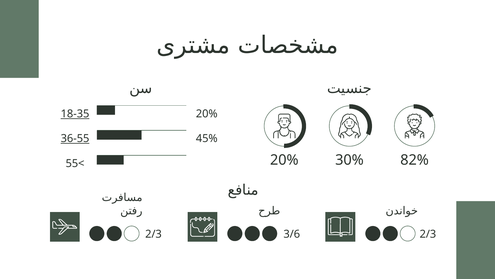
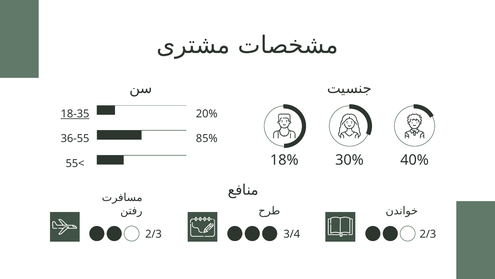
36-55 underline: present -> none (75, 138)
45%: 45% -> 85% (207, 138)
20%: 20% -> 18% (284, 160)
82%: 82% -> 40% (415, 160)
3/6: 3/6 -> 3/4 (292, 234)
